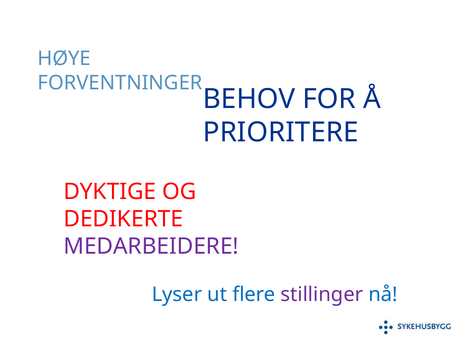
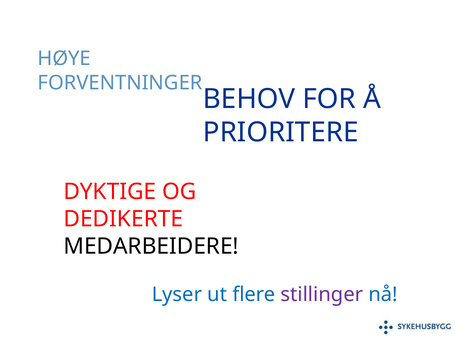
MEDARBEIDERE colour: purple -> black (151, 247)
